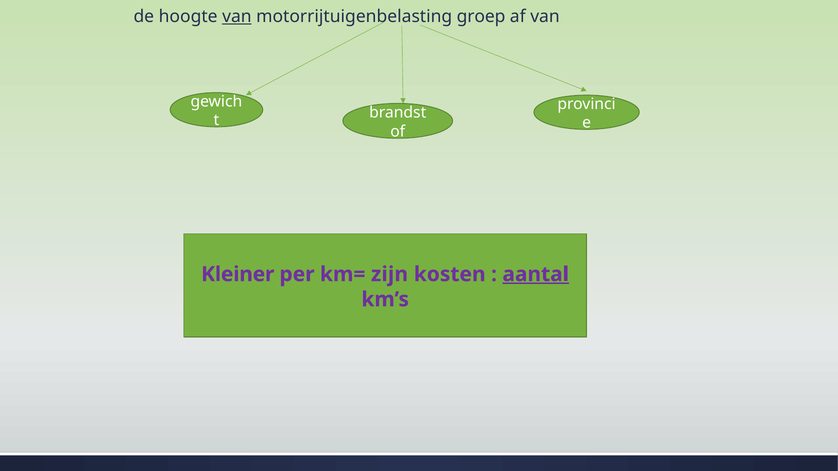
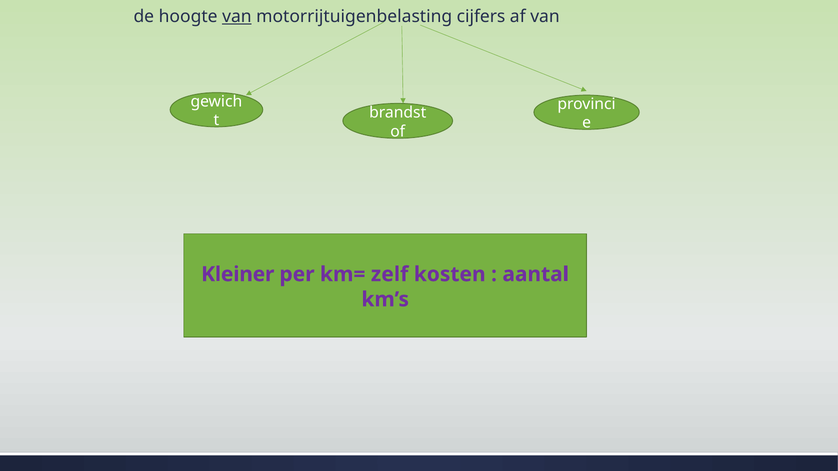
groep: groep -> cijfers (481, 16)
zijn: zijn -> zelf (390, 274)
aantal underline: present -> none (536, 274)
